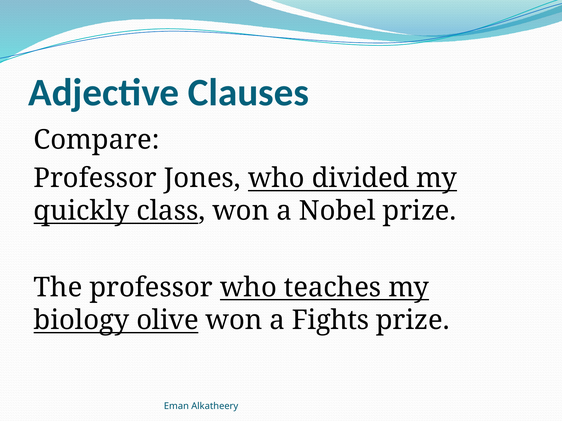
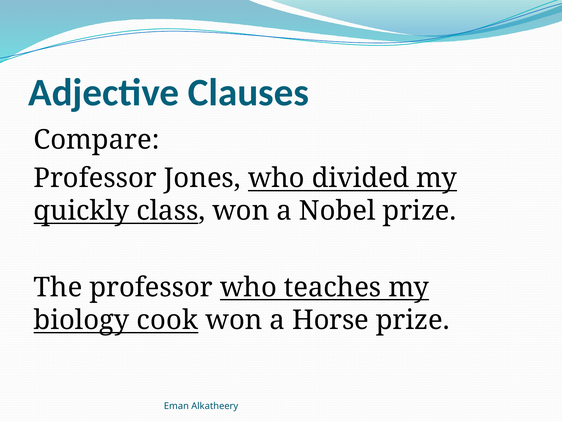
olive: olive -> cook (167, 321)
Fights: Fights -> Horse (330, 321)
